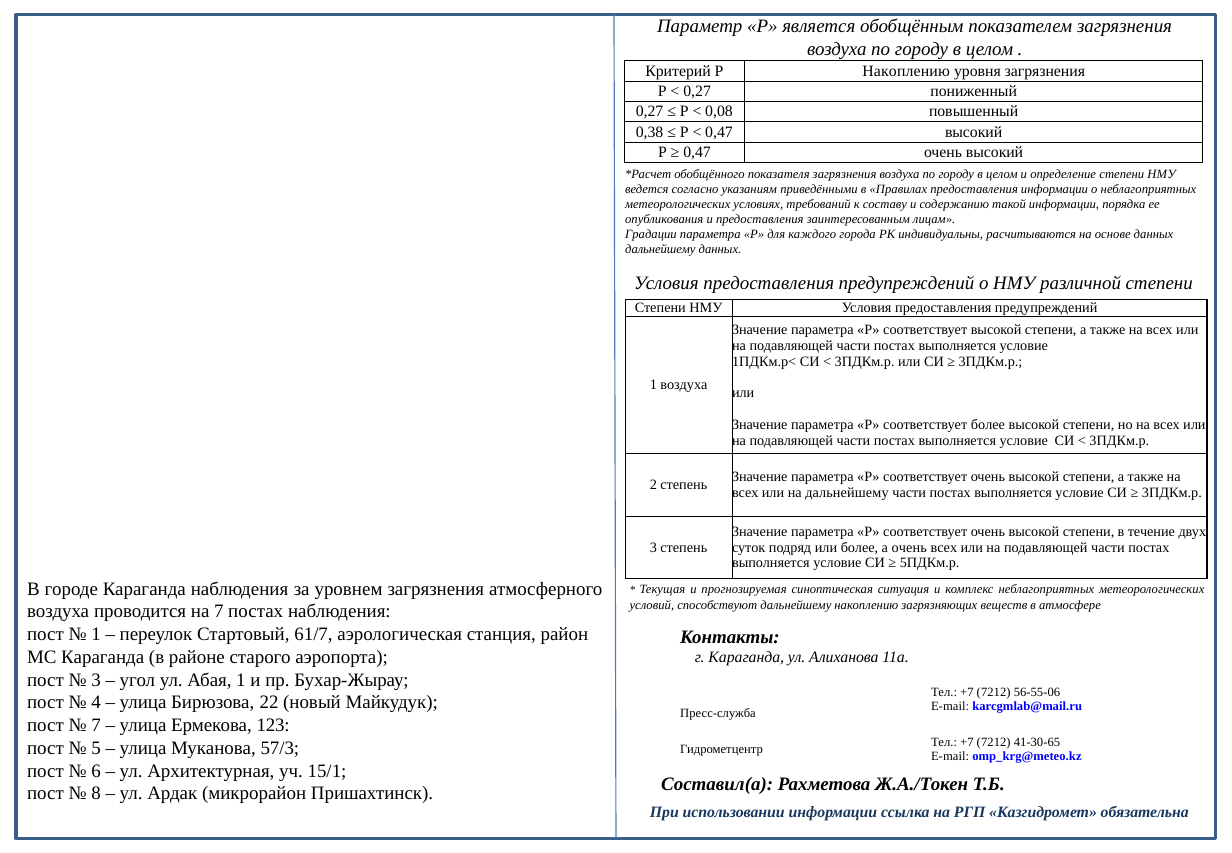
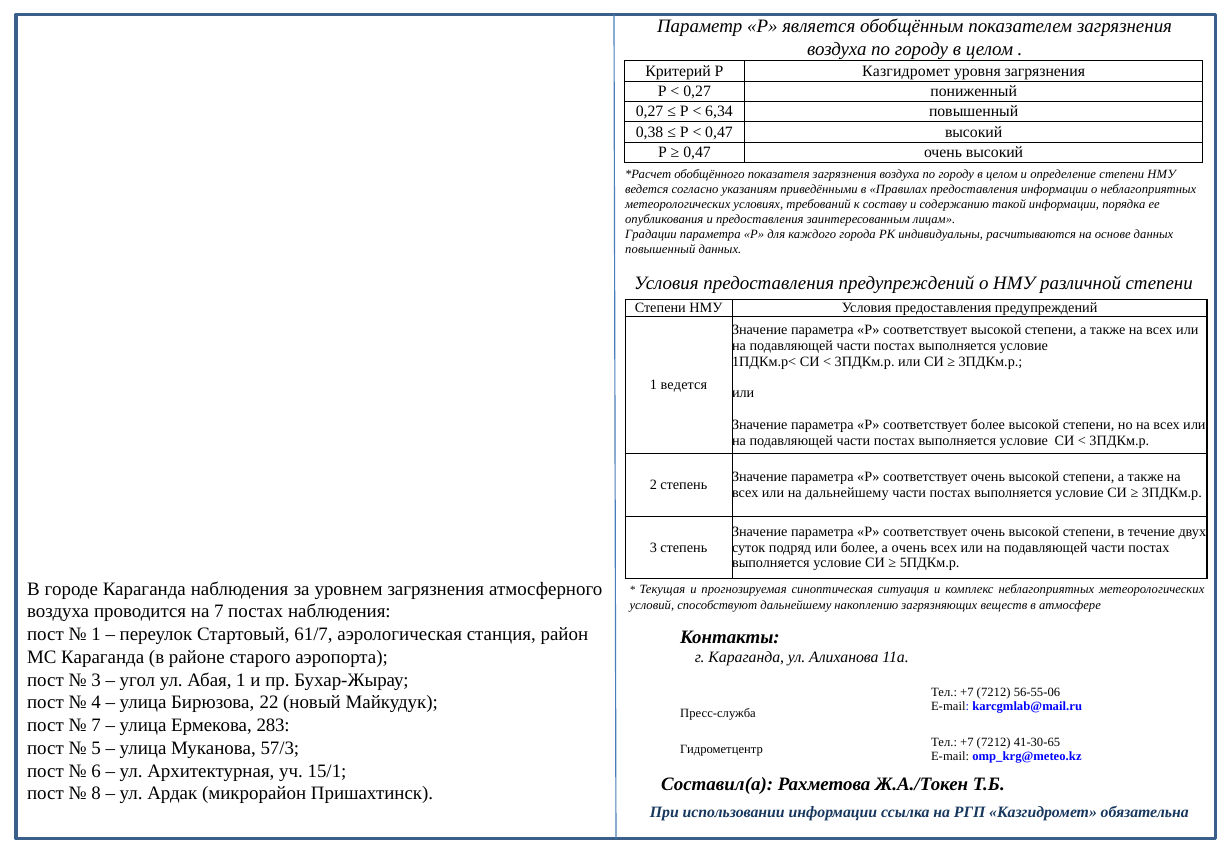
Р Накоплению: Накоплению -> Казгидромет (906, 71)
0,08: 0,08 -> 6,34 (719, 112)
дальнейшему: дальнейшему -> повышенный (660, 250)
1 воздуха: воздуха -> ведется (684, 385)
123: 123 -> 283 (273, 725)
